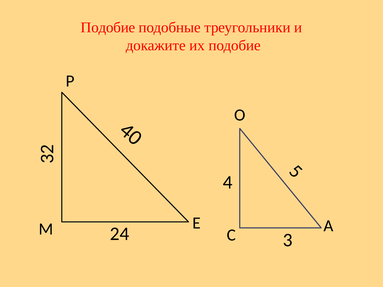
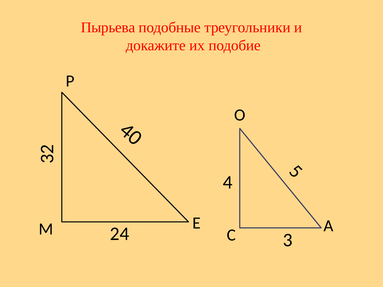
Подобие: Подобие -> Пырьева (108, 28)
